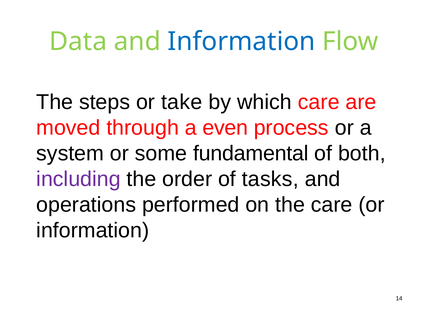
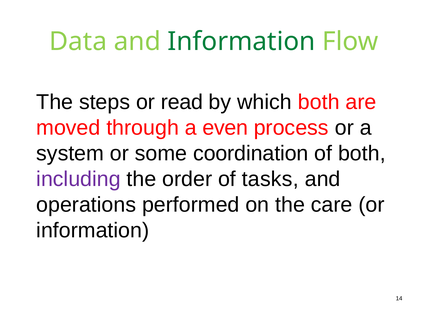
Information colour: blue -> green (241, 41)
take: take -> read (182, 102)
which care: care -> both (319, 102)
fundamental: fundamental -> coordination (251, 153)
